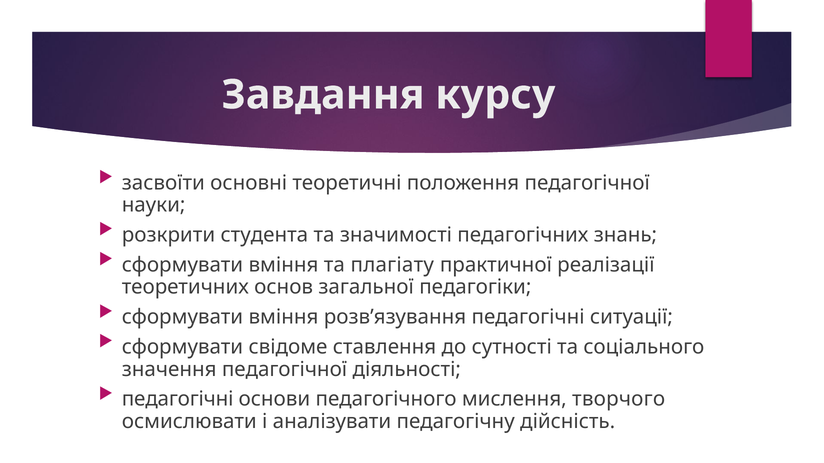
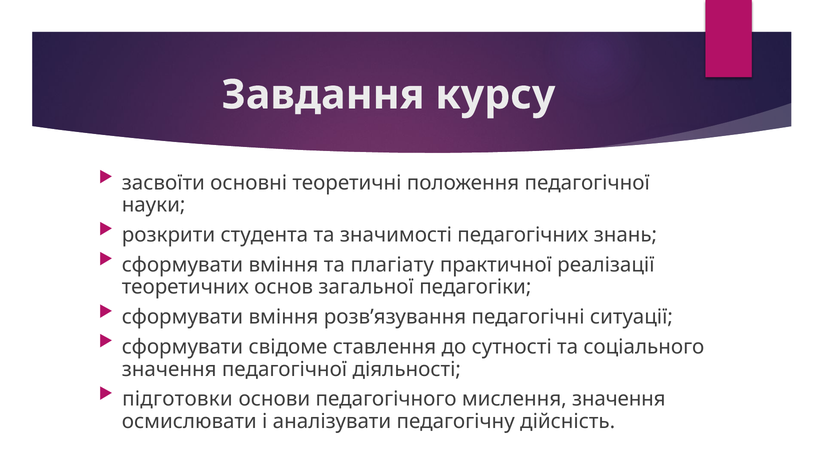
педагогічні: педагогічні -> підготовки (177, 400)
мислення творчого: творчого -> значення (619, 400)
